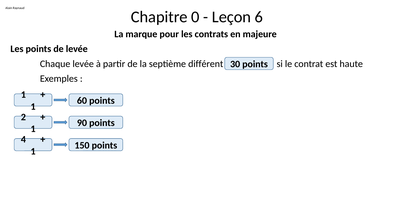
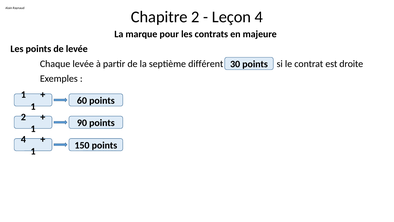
0: 0 -> 2 (195, 17)
6: 6 -> 4 (259, 17)
haute: haute -> droite (351, 64)
